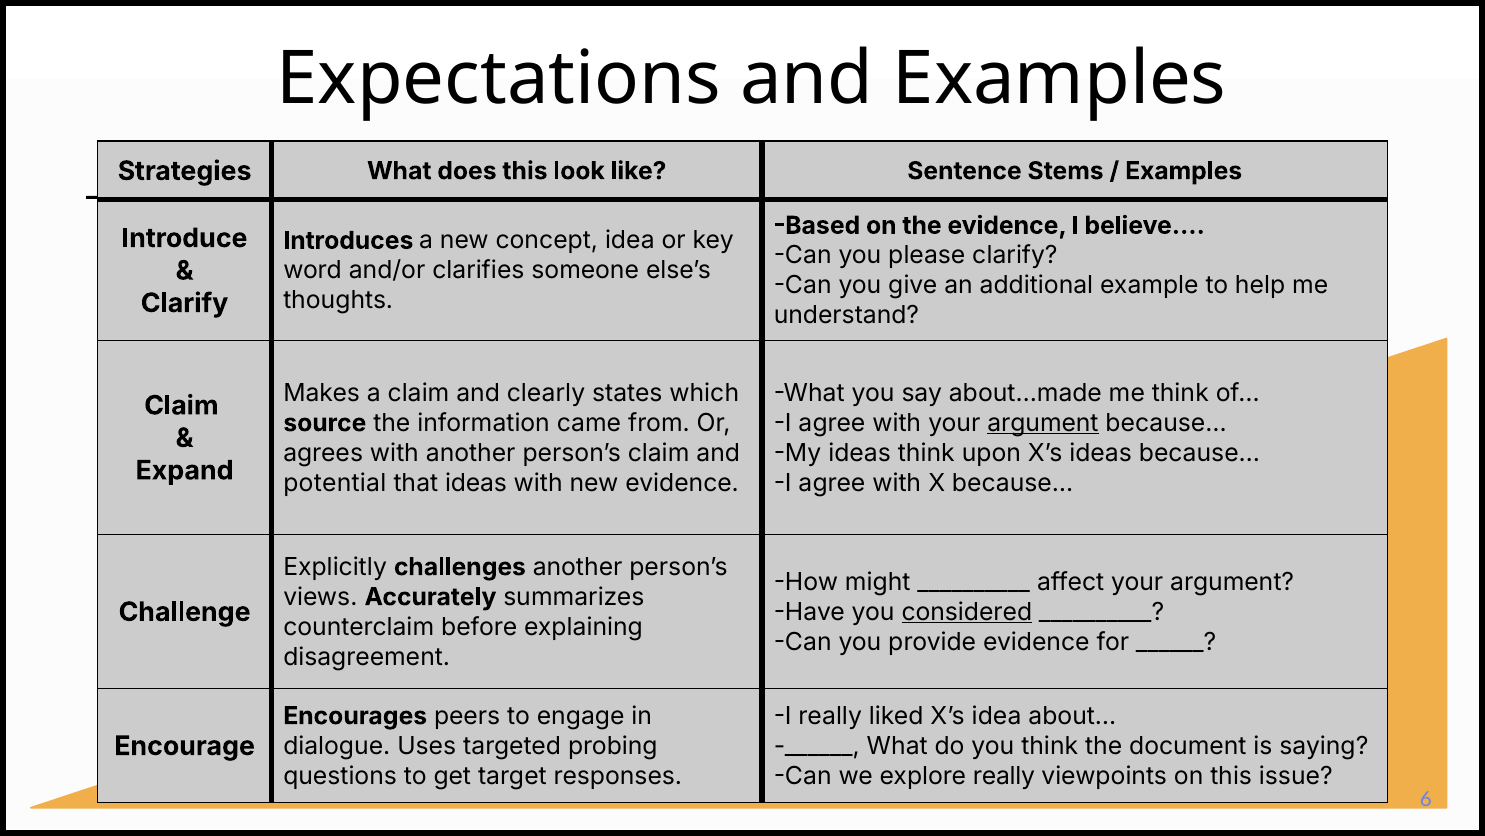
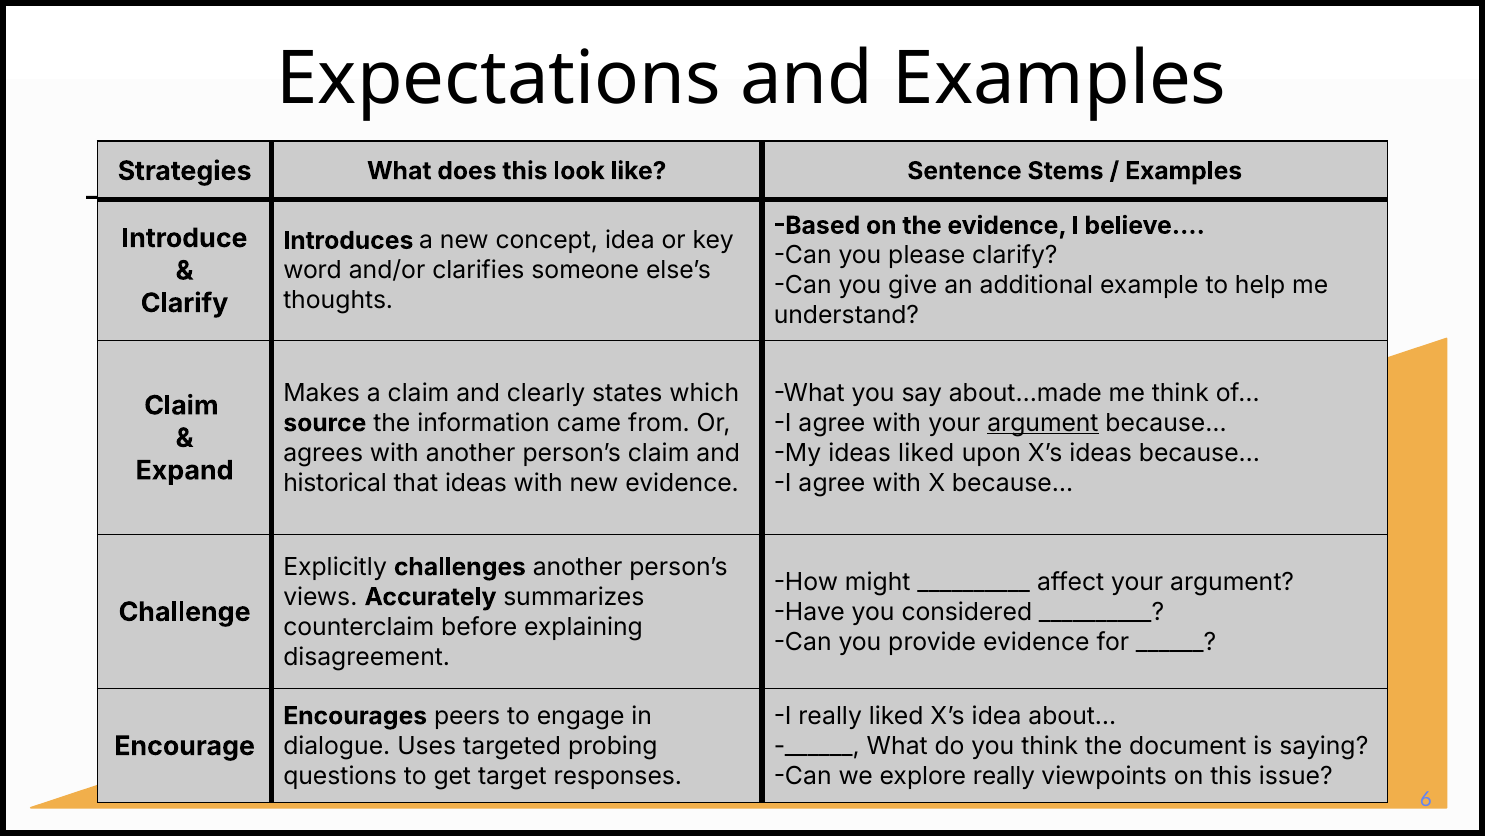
ideas think: think -> liked (926, 453)
potential: potential -> historical (335, 483)
considered underline: present -> none (967, 612)
